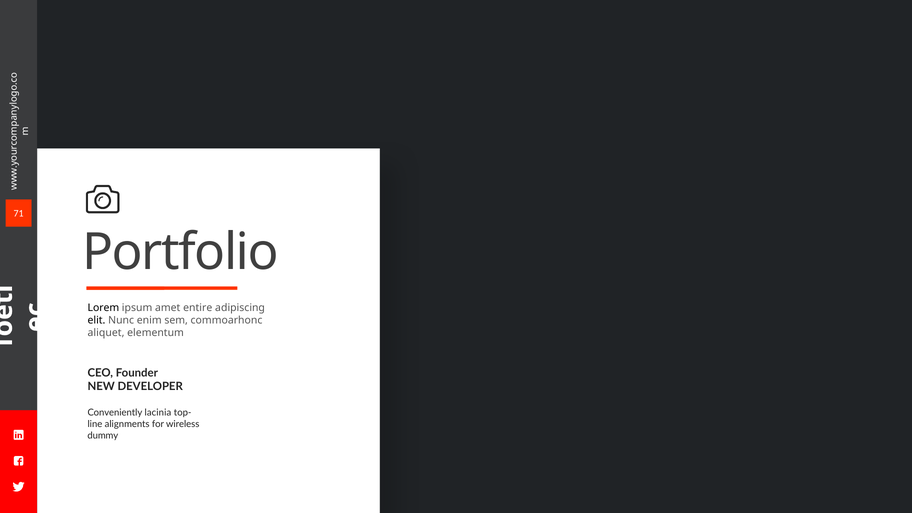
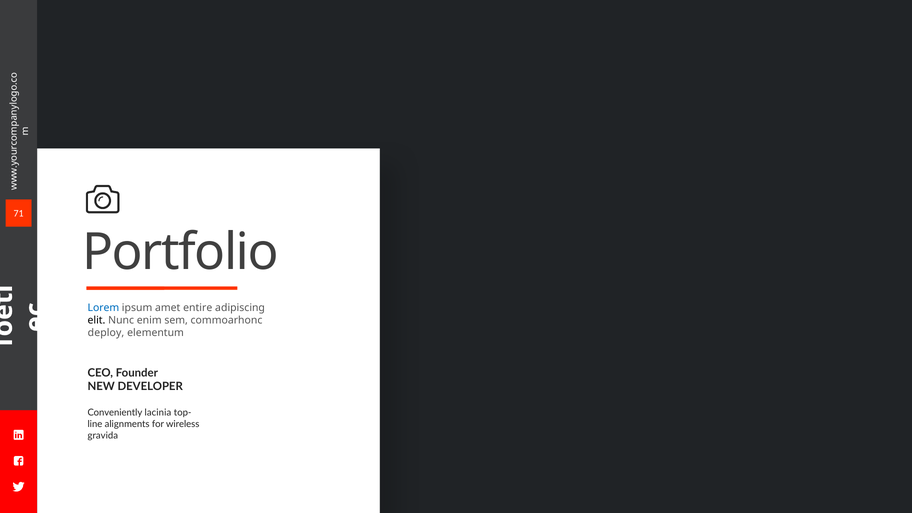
Lorem colour: black -> blue (103, 308)
aliquet: aliquet -> deploy (106, 333)
dummy: dummy -> gravida (103, 435)
